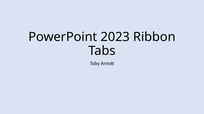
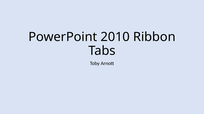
2023: 2023 -> 2010 (115, 37)
